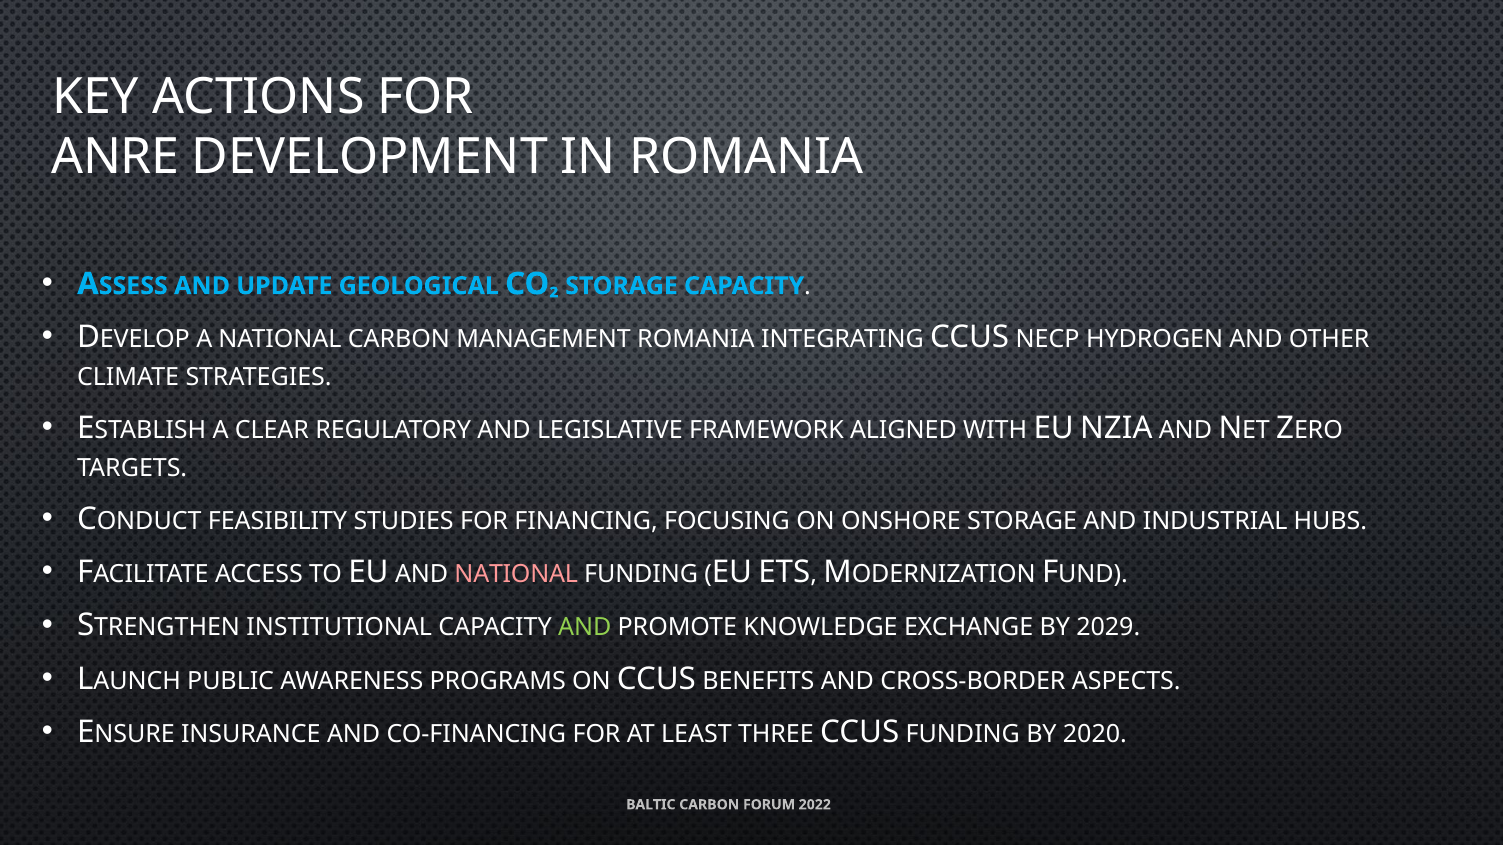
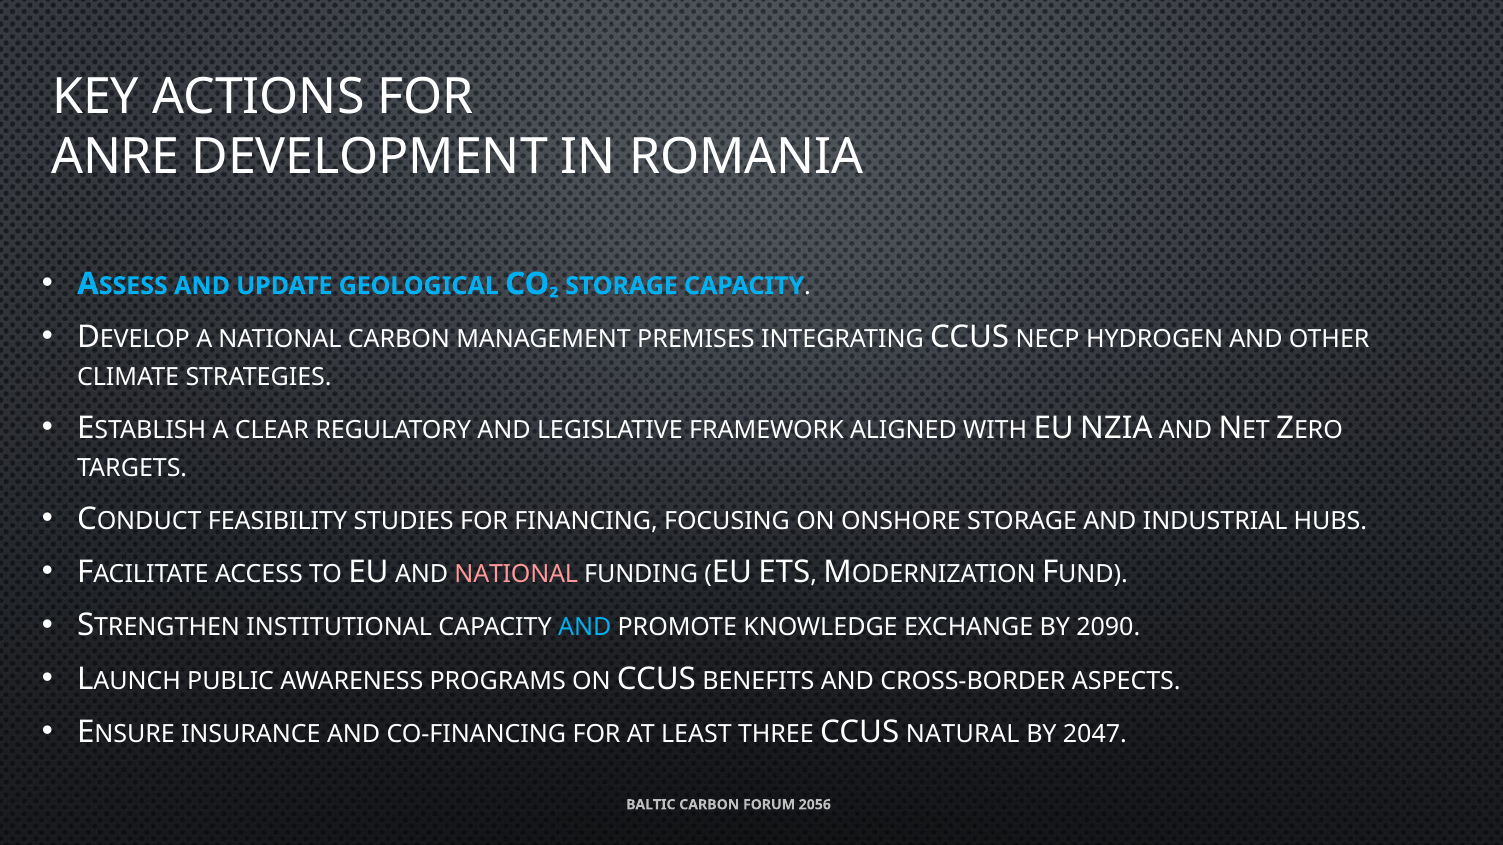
MANAGEMENT ROMANIA: ROMANIA -> PREMISES (696, 339)
AND colour: light green -> light blue (585, 628)
2029: 2029 -> 2090 (1108, 628)
CCUS FUNDING: FUNDING -> NATURAL (963, 734)
2020: 2020 -> 2047 (1095, 734)
2022: 2022 -> 2056 (815, 805)
